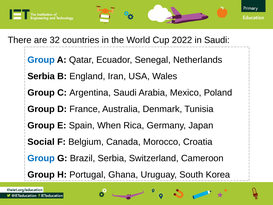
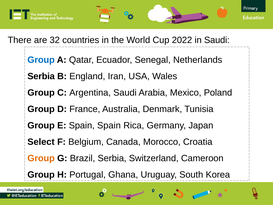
Spain When: When -> Spain (109, 125)
Social: Social -> Select (41, 142)
Group colour: blue -> orange (41, 158)
